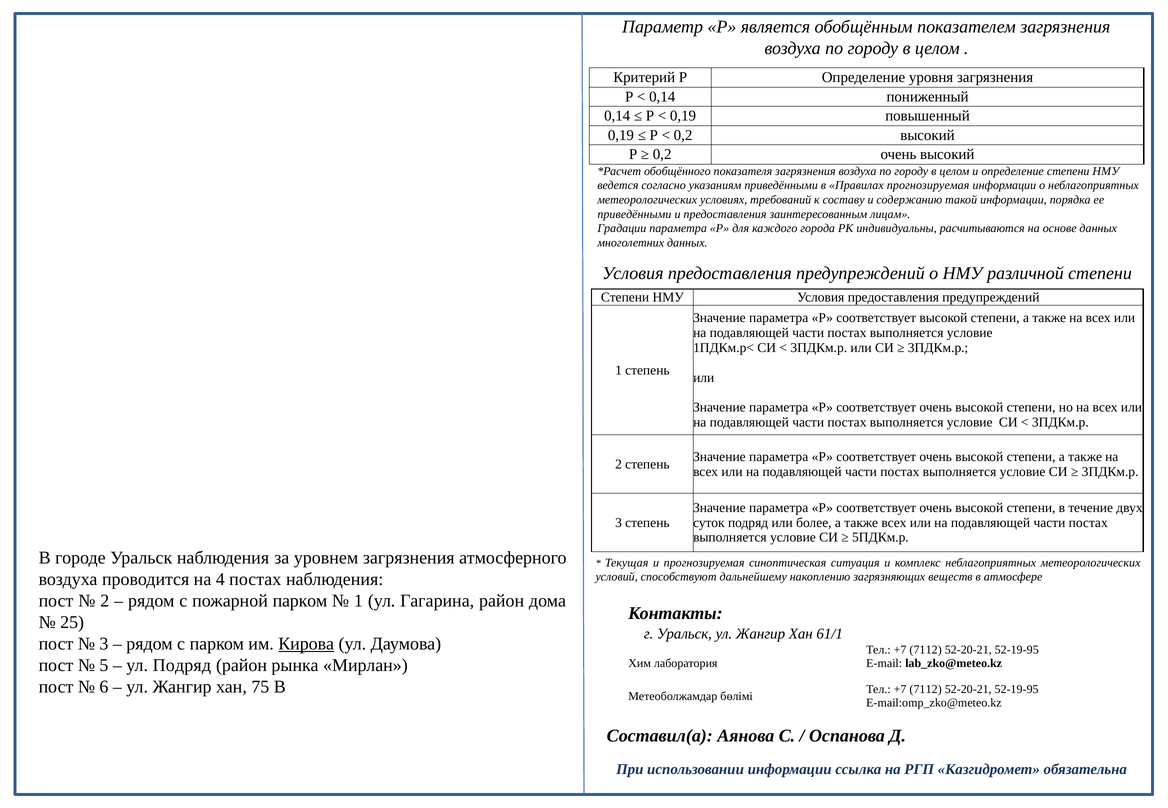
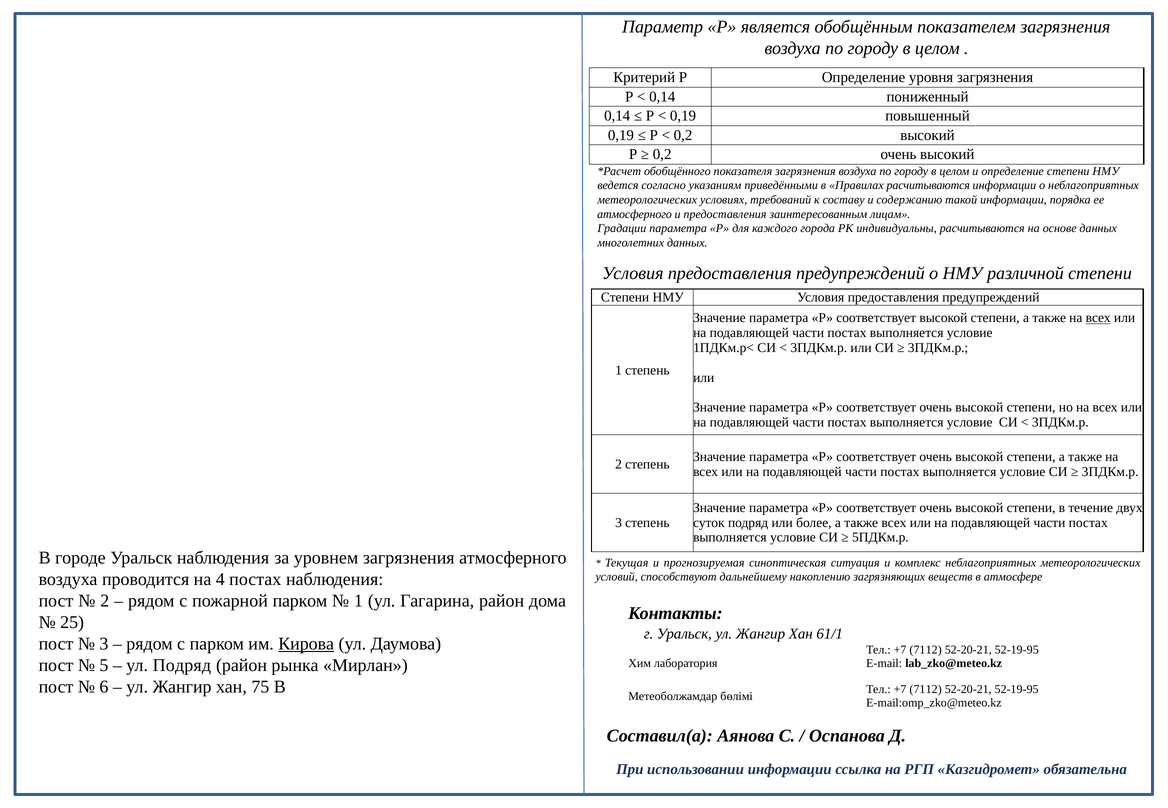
Правилах прогнозируемая: прогнозируемая -> расчитываются (928, 186)
приведёнными: приведёнными -> атмосферного (634, 214)
всех underline: none -> present (1098, 318)
